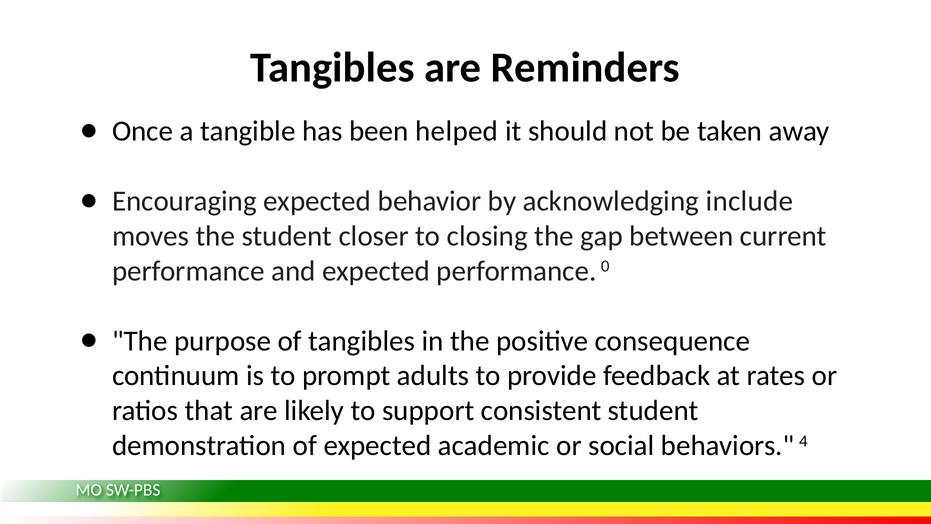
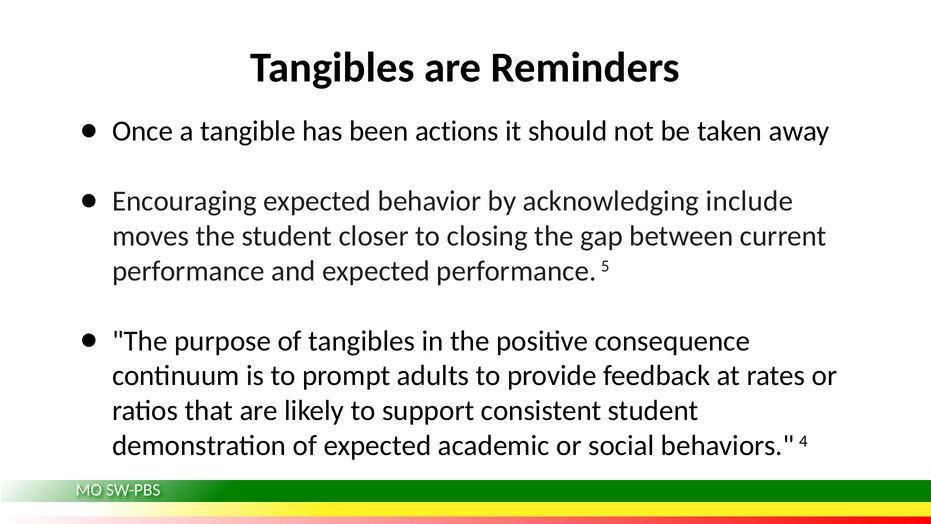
helped: helped -> actions (457, 131)
0: 0 -> 5 (605, 266)
